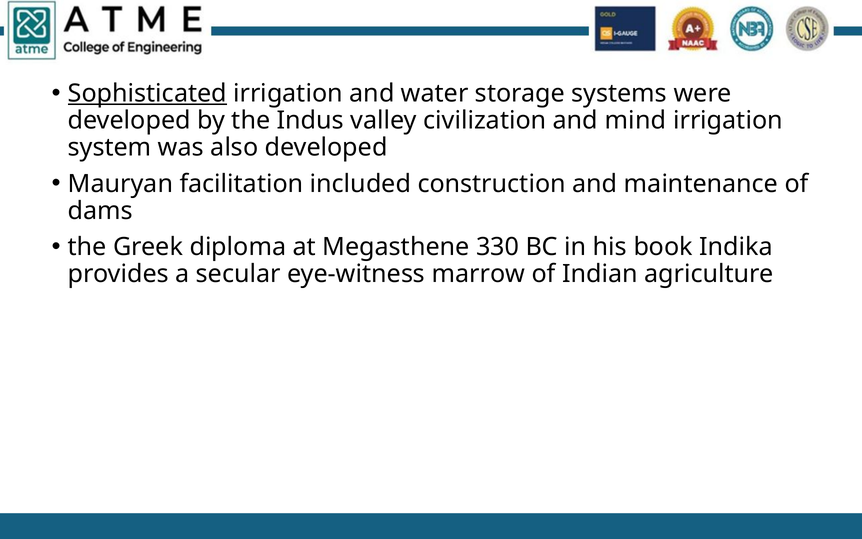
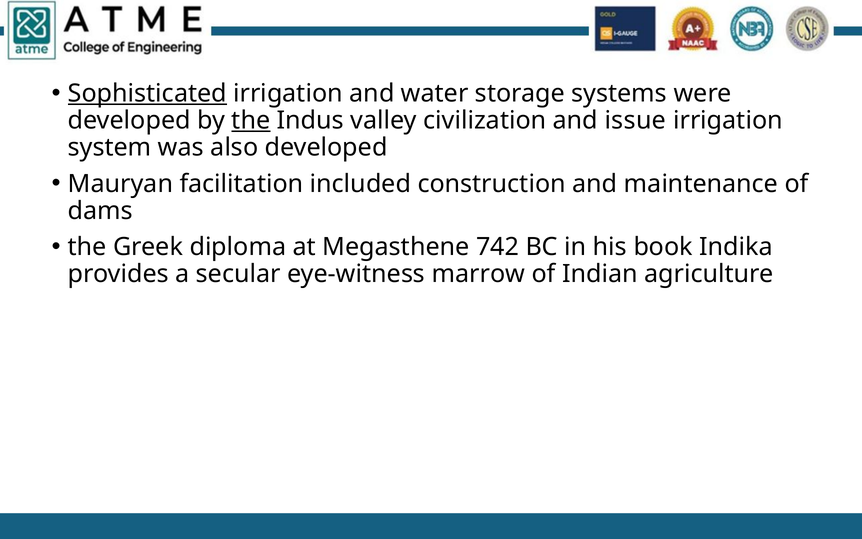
the underline: none -> present (251, 120)
mind: mind -> issue (635, 120)
330: 330 -> 742 (498, 247)
